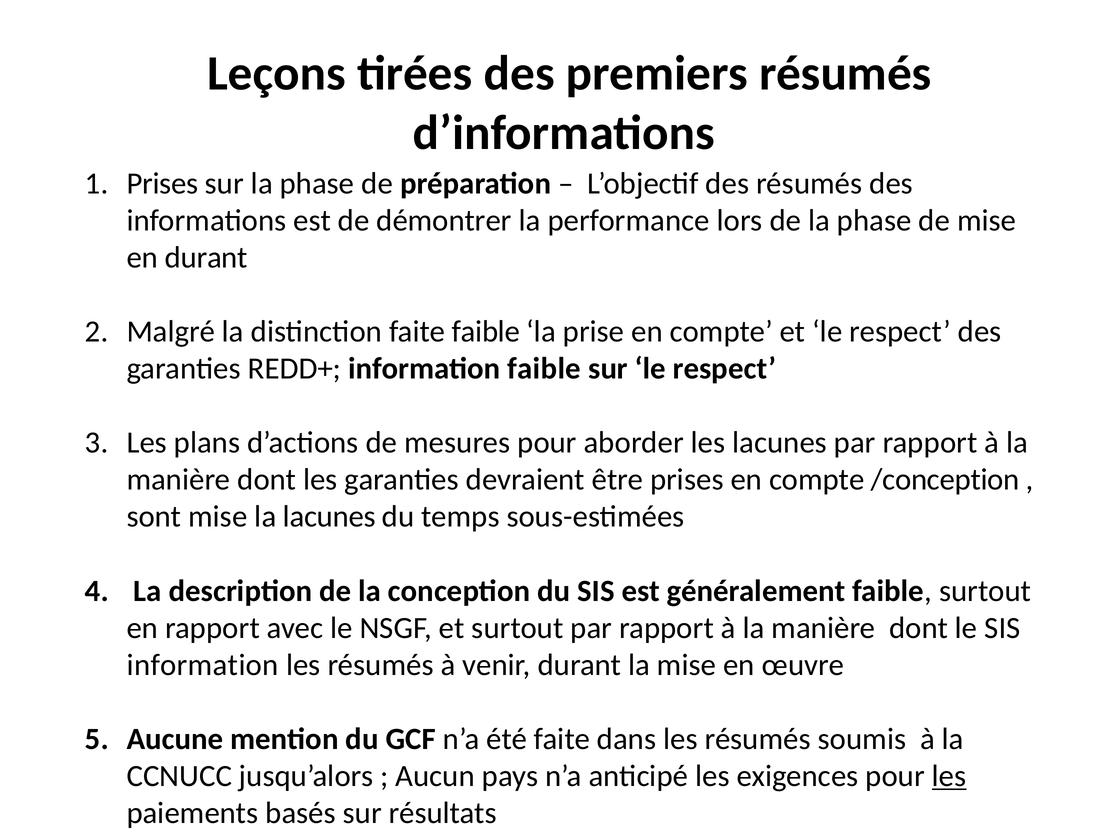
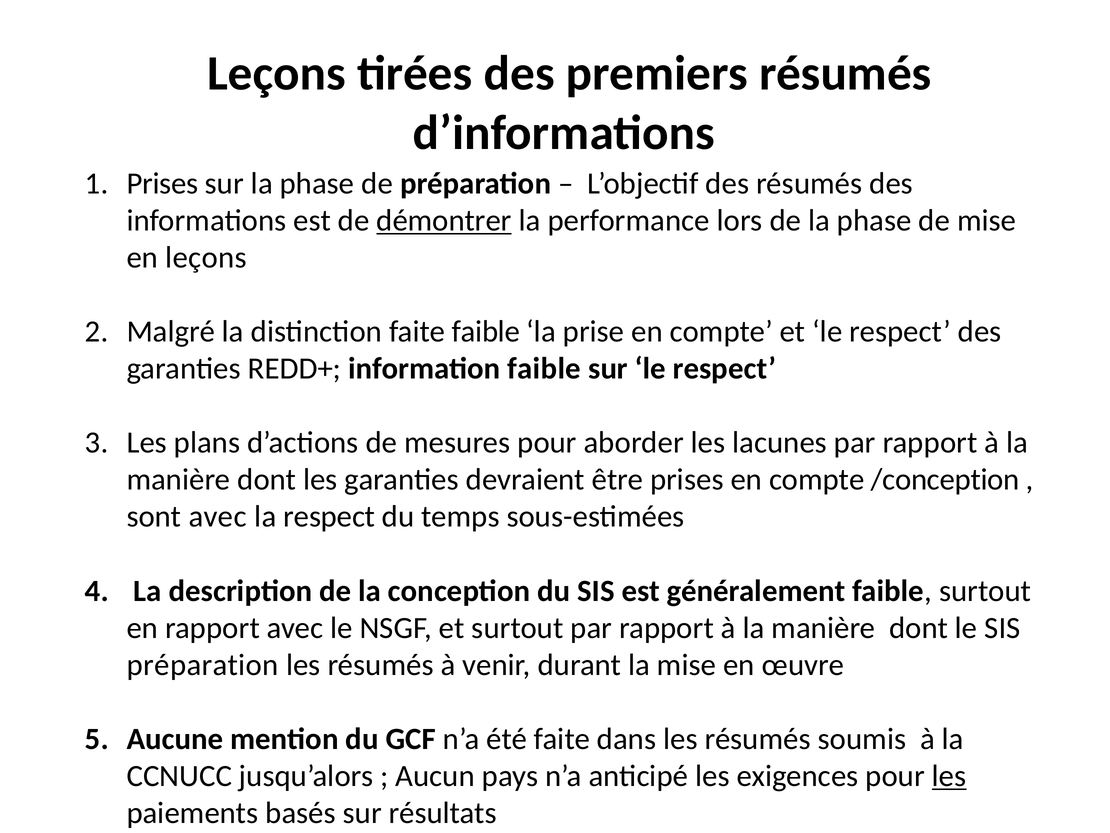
démontrer underline: none -> present (444, 220)
en durant: durant -> leçons (206, 257)
sont mise: mise -> avec (218, 516)
la lacunes: lacunes -> respect (329, 516)
information: information -> préparation (203, 665)
